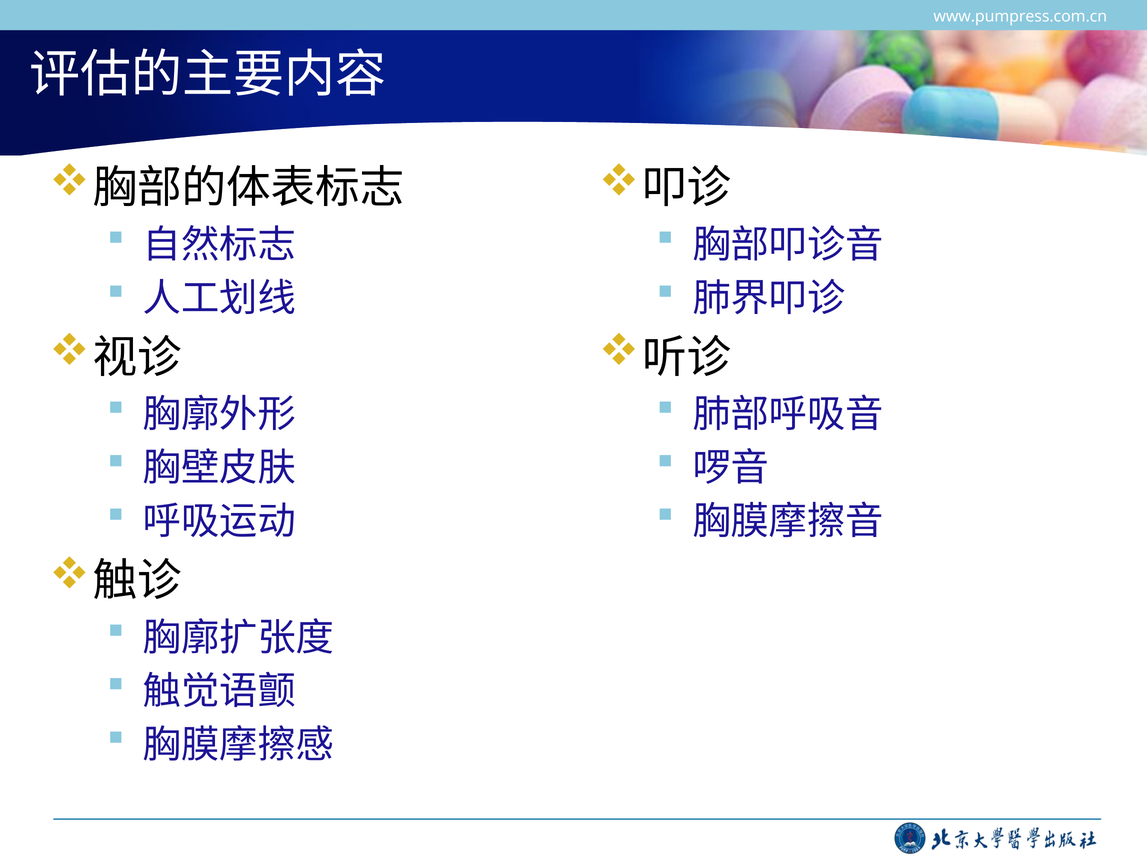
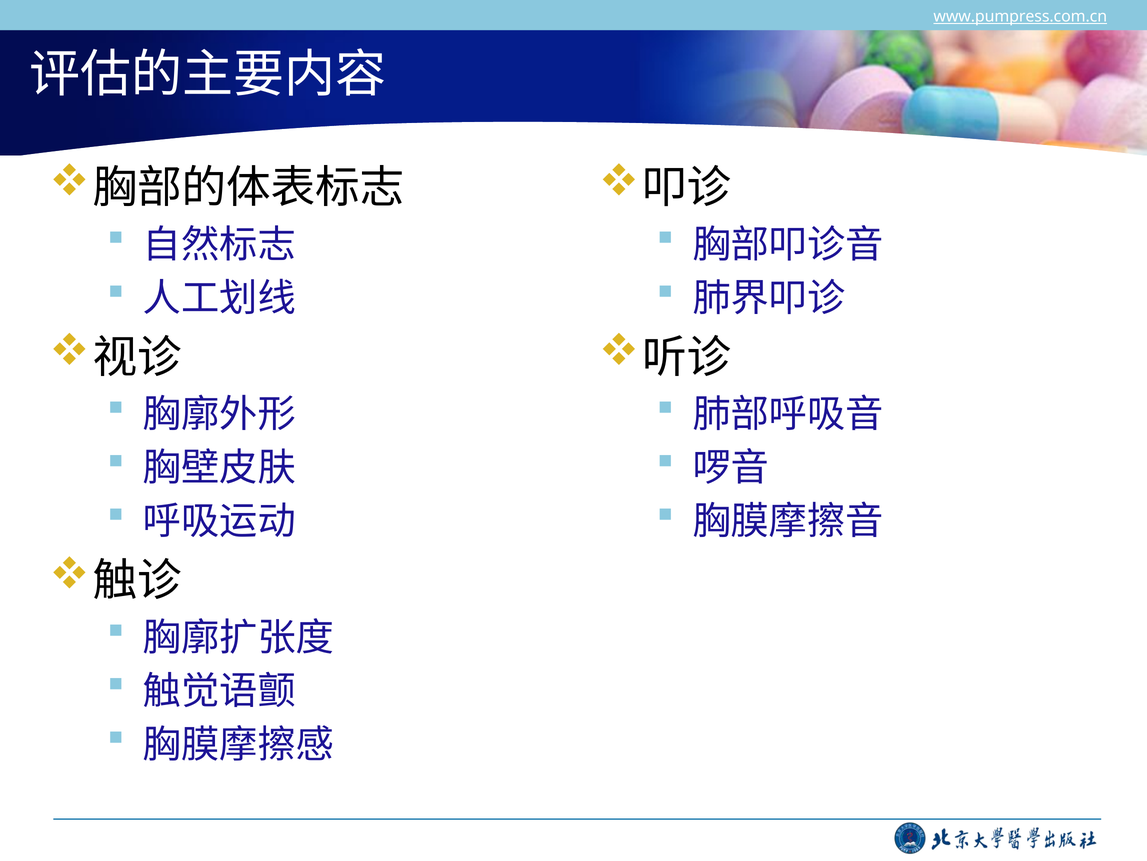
www.pumpress.com.cn underline: none -> present (1020, 16)
